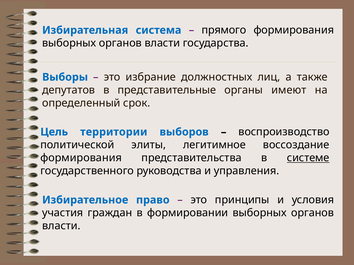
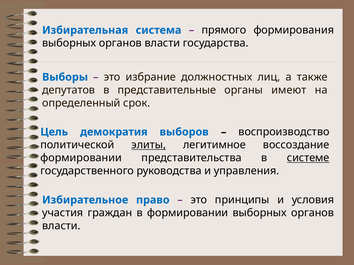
территории: территории -> демократия (114, 132)
элиты underline: none -> present (149, 145)
формирования: формирования -> формировании (81, 158)
